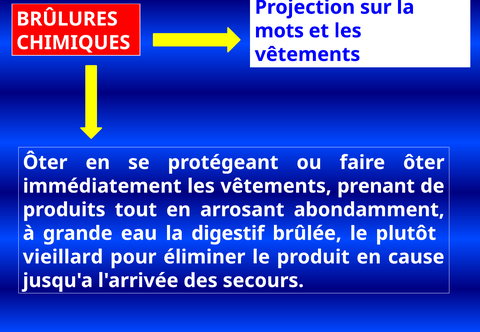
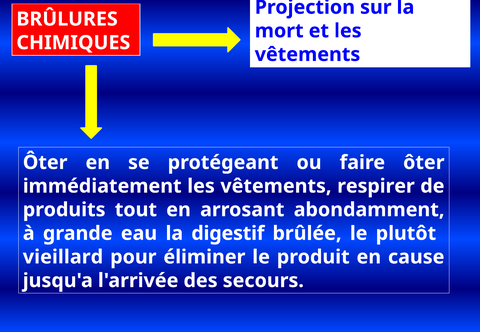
mots: mots -> mort (279, 31)
prenant: prenant -> respirer (376, 186)
